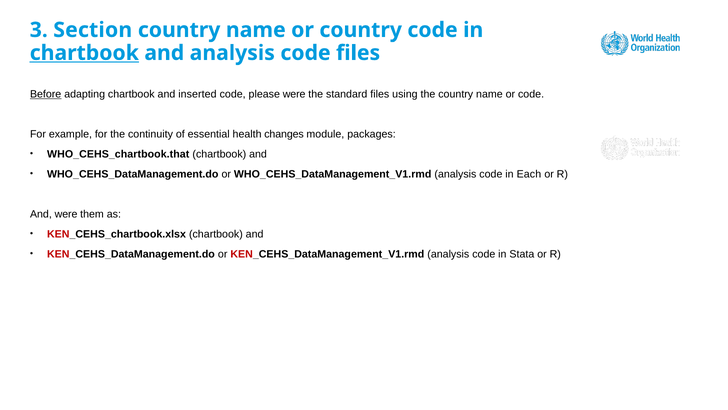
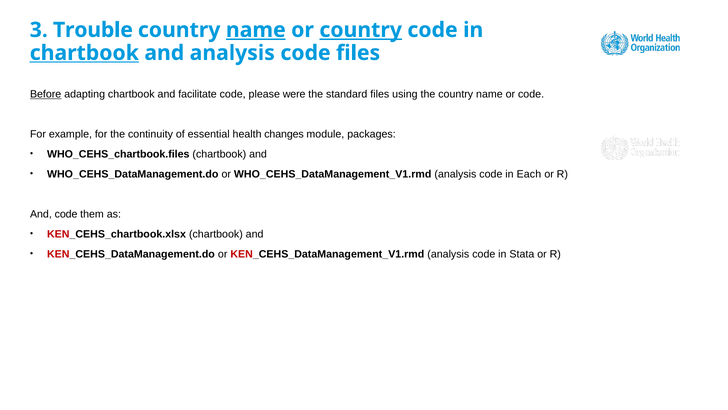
Section: Section -> Trouble (93, 30)
name underline: none -> present (256, 30)
country underline: none -> present (361, 30)
inserted: inserted -> facilitate (198, 94)
WHO_CEHS_chartbook.that: WHO_CEHS_chartbook.that -> WHO_CEHS_chartbook.files (118, 154)
And were: were -> code (66, 214)
